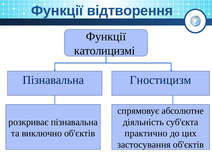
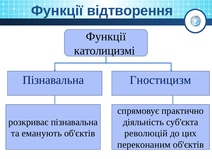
абсолютне: абсолютне -> практично (183, 111)
виключно: виключно -> еманують (42, 133)
практично: практично -> революцій (146, 133)
застосування: застосування -> переконаним (144, 145)
